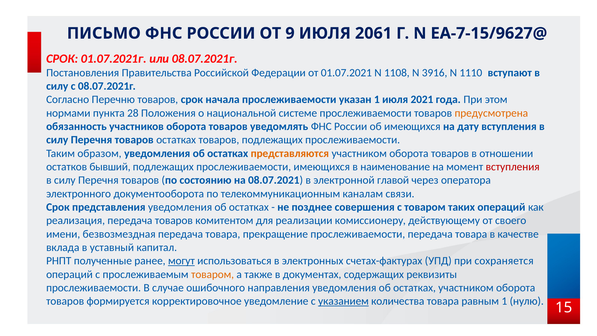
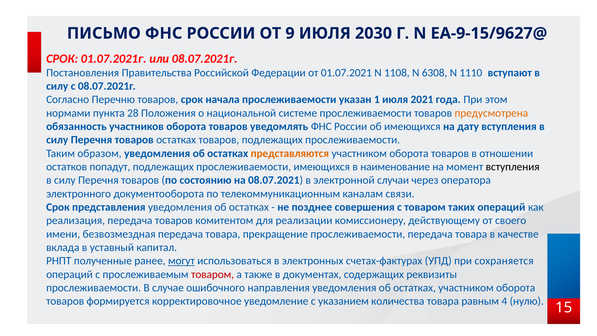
2061: 2061 -> 2030 (374, 33)
ЕА-7-15/9627@: ЕА-7-15/9627@ -> ЕА-9-15/9627@ (489, 33)
3916: 3916 -> 6308 (435, 73)
бывший: бывший -> попадут (110, 167)
вступления colour: red -> black (513, 167)
главой: главой -> случаи (393, 180)
товаром colour: orange -> red (213, 274)
указанием underline: present -> none (343, 301)
равным 1: 1 -> 4 (504, 301)
